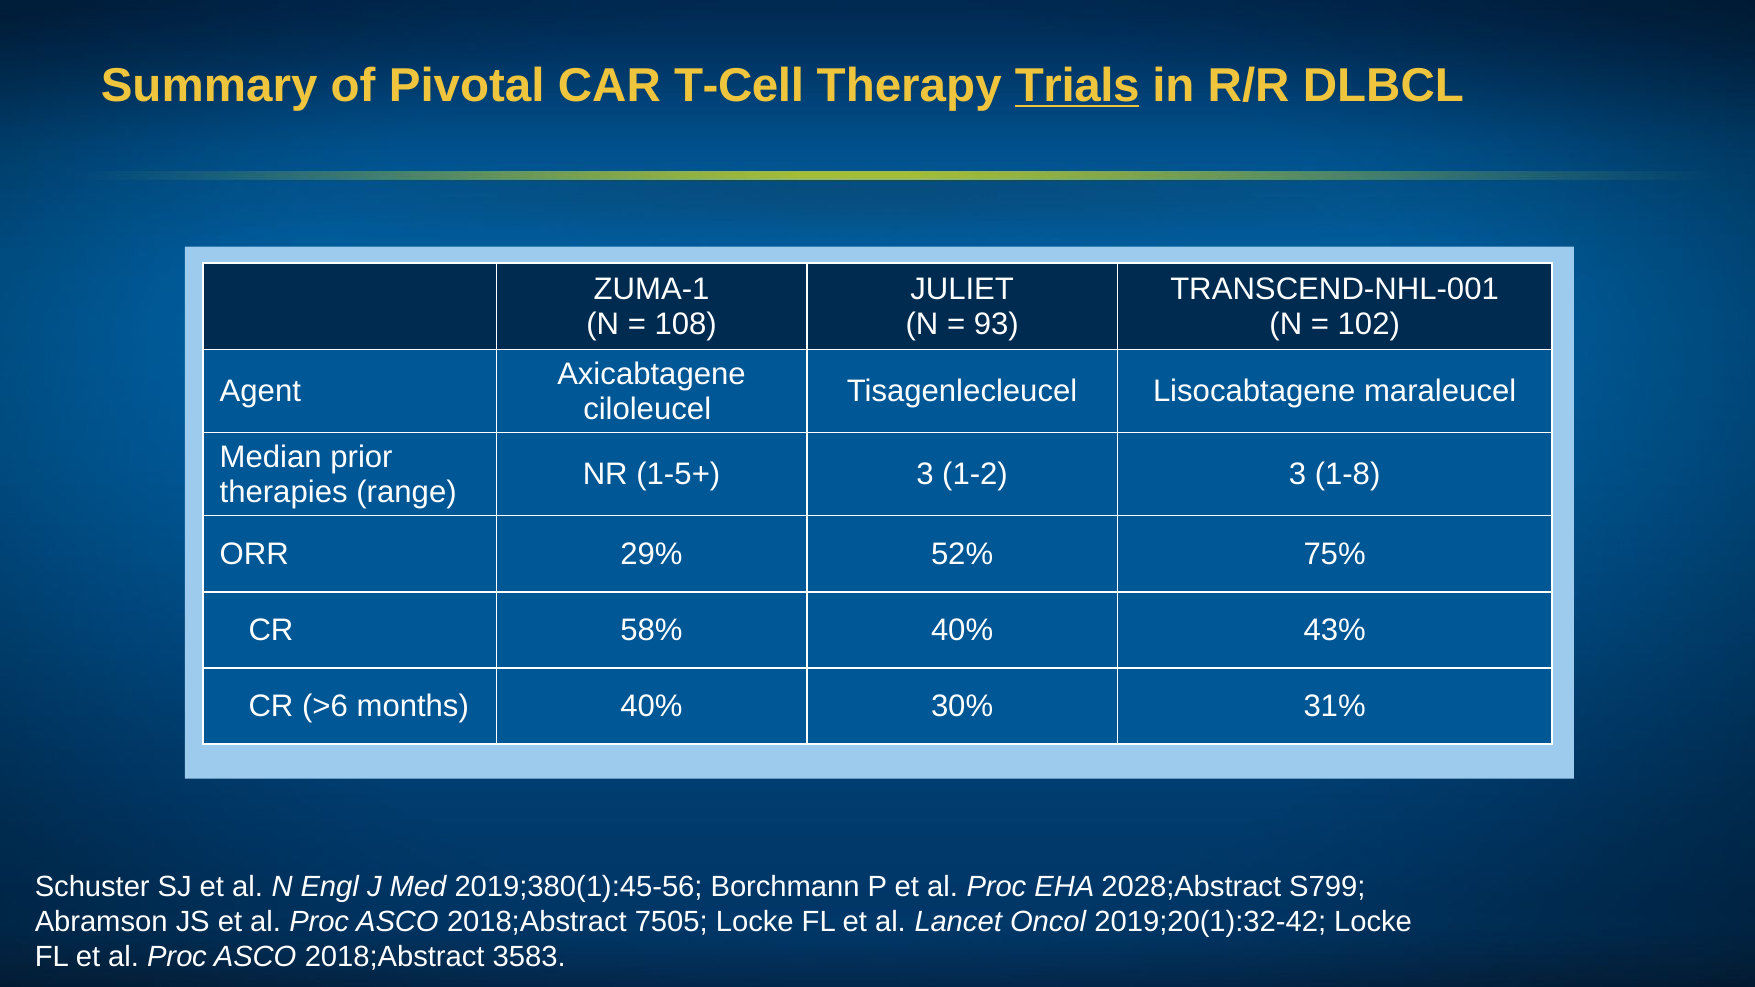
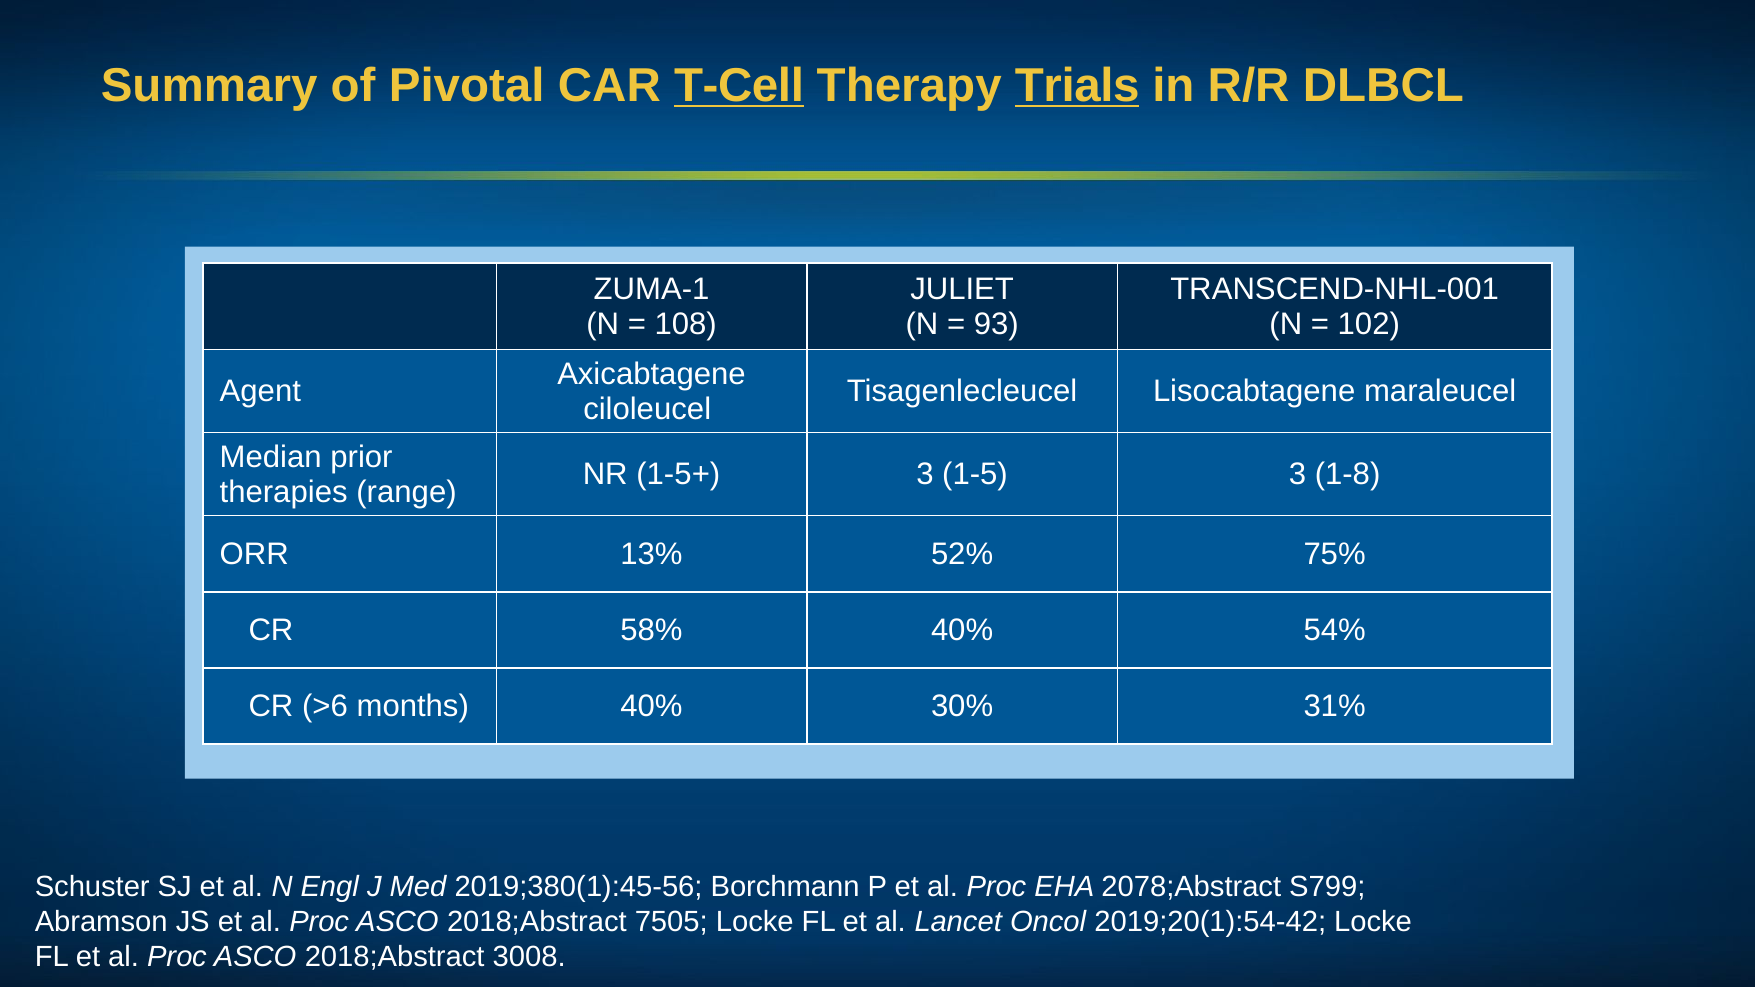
T-Cell underline: none -> present (739, 86)
1-2: 1-2 -> 1-5 (975, 475)
29%: 29% -> 13% (652, 554)
43%: 43% -> 54% (1335, 631)
2028;Abstract: 2028;Abstract -> 2078;Abstract (1191, 887)
2019;20(1):32-42: 2019;20(1):32-42 -> 2019;20(1):54-42 (1210, 922)
3583: 3583 -> 3008 (529, 957)
